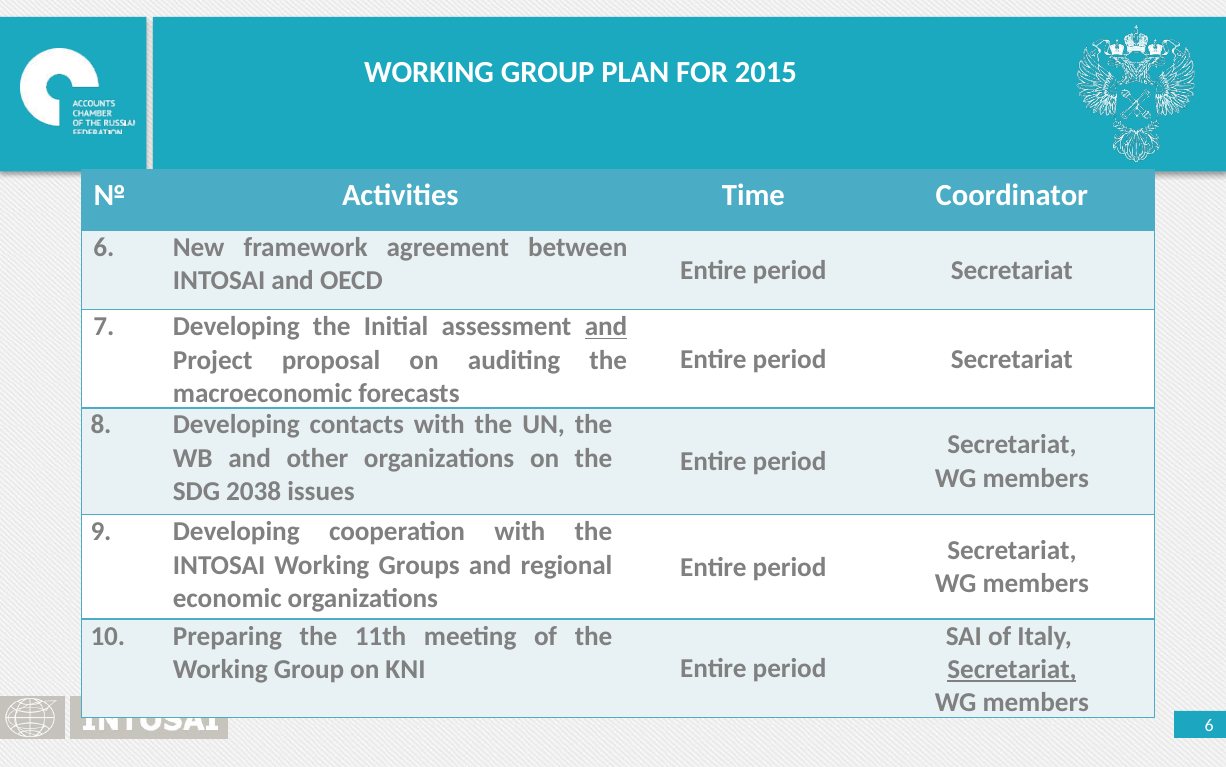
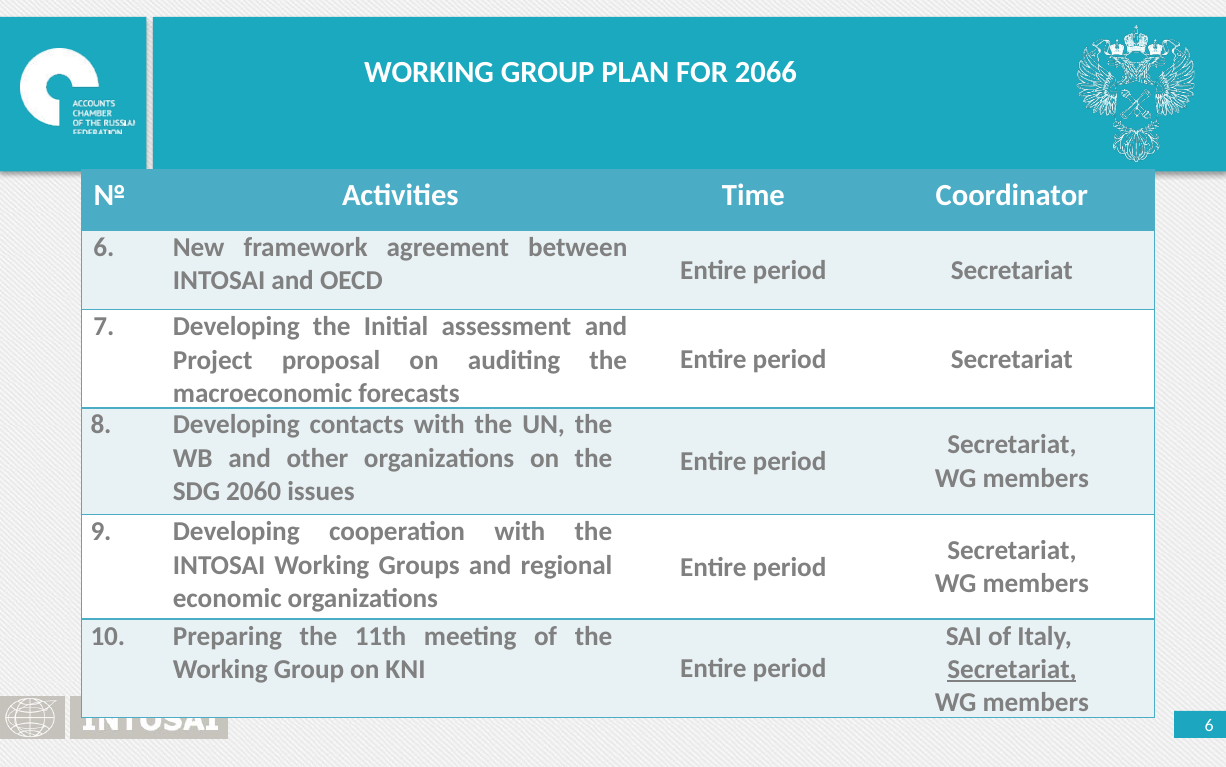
2015: 2015 -> 2066 (766, 72)
and underline: present -> none (606, 326)
2038: 2038 -> 2060 (254, 491)
